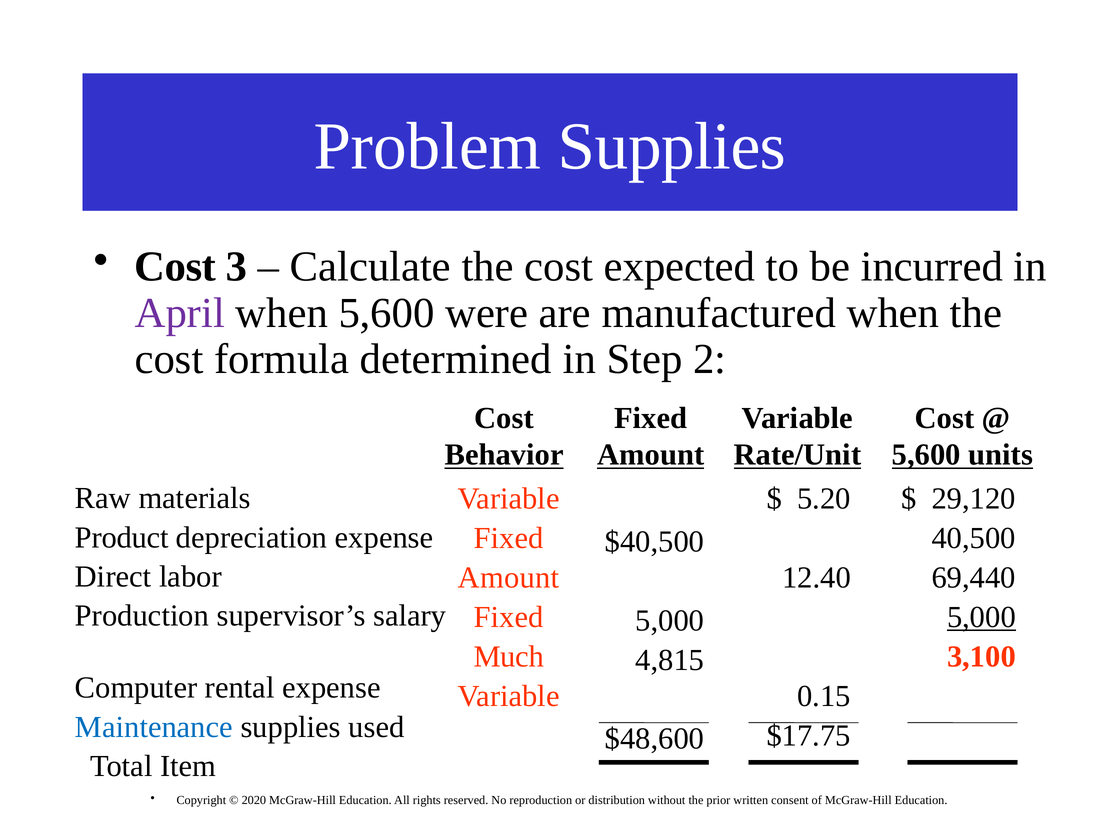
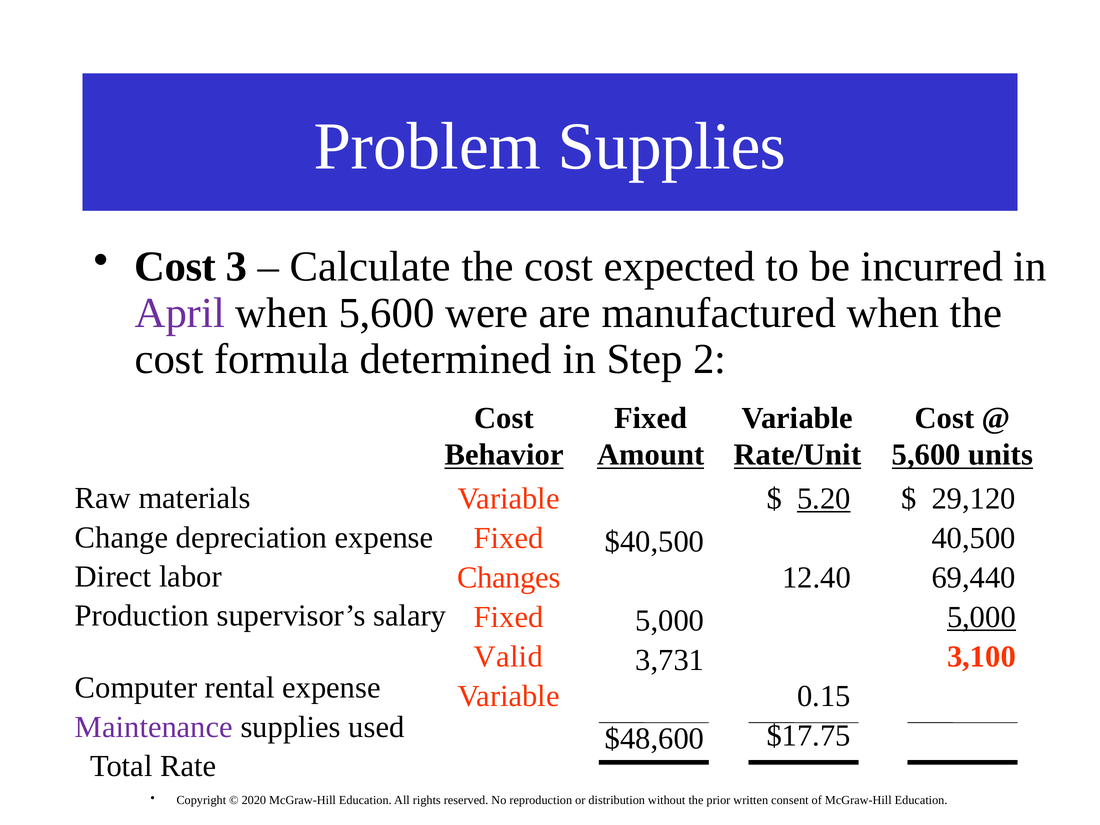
5.20 underline: none -> present (824, 499)
Product: Product -> Change (122, 537)
Amount: Amount -> Changes (509, 578)
Much: Much -> Valid (508, 657)
4,815: 4,815 -> 3,731 (670, 660)
Maintenance colour: blue -> purple (154, 727)
Item: Item -> Rate (188, 766)
